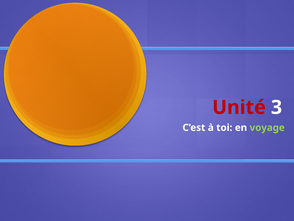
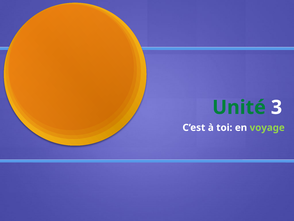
Unité colour: red -> green (239, 107)
